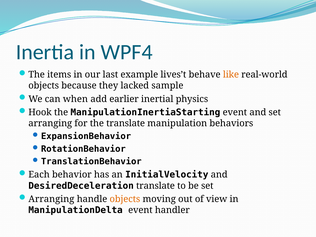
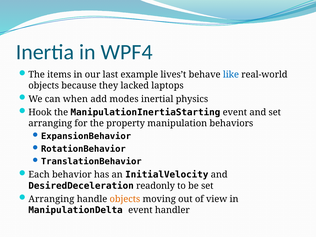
like colour: orange -> blue (231, 75)
sample: sample -> laptops (167, 86)
earlier: earlier -> modes (124, 99)
the translate: translate -> property (126, 123)
DesiredDeceleration translate: translate -> readonly (156, 186)
